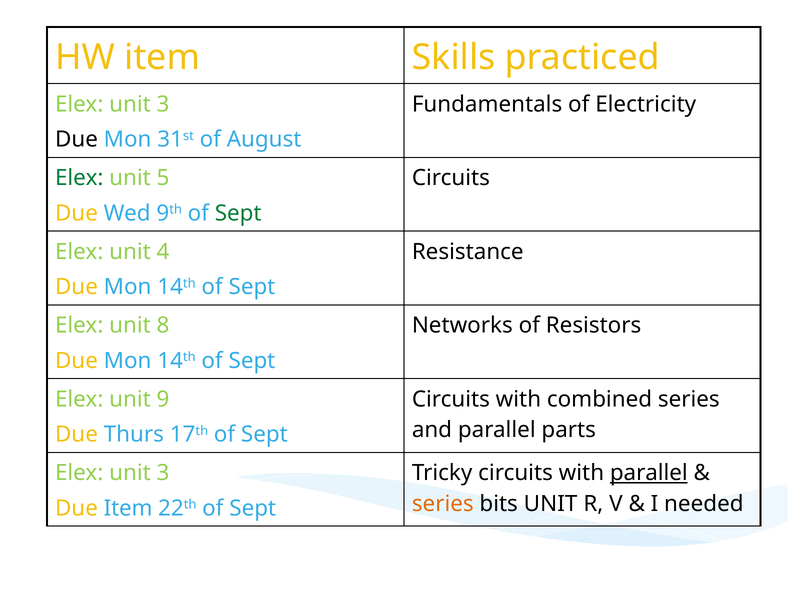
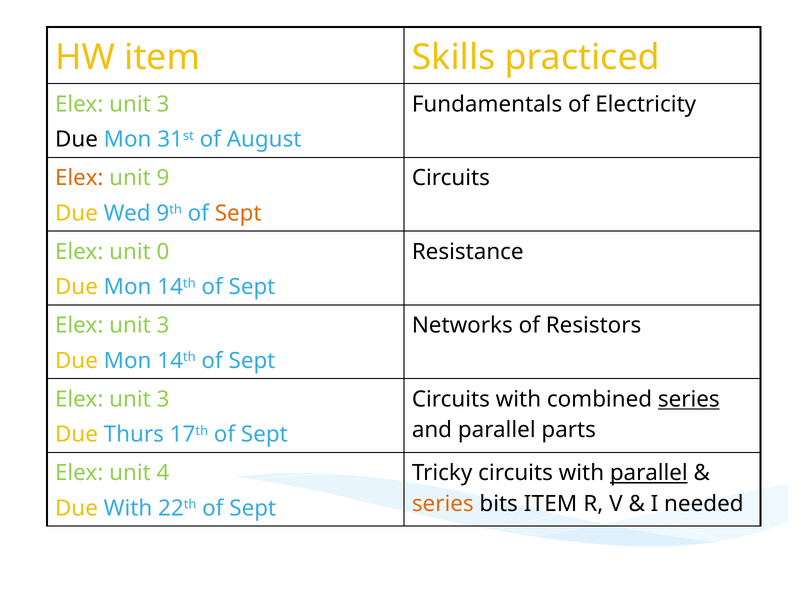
Elex colour: green -> orange (79, 178)
5: 5 -> 9 (163, 178)
Sept colour: green -> orange (238, 213)
4: 4 -> 0 (163, 252)
8: 8 -> 3 (163, 326)
9: 9 -> 3 (163, 400)
series underline: none -> present (689, 400)
3: 3 -> 4 (163, 473)
bits UNIT: UNIT -> ITEM (551, 504)
Due Item: Item -> With (128, 509)
